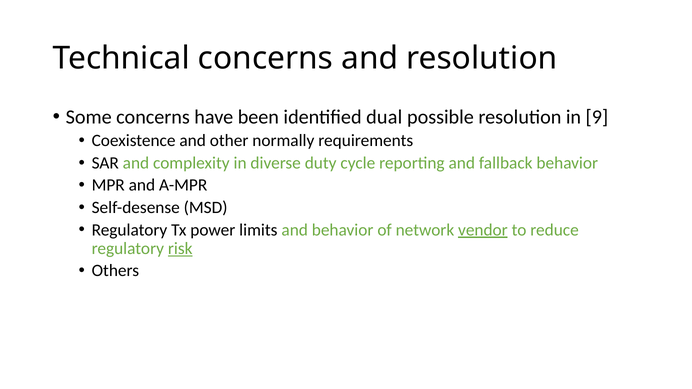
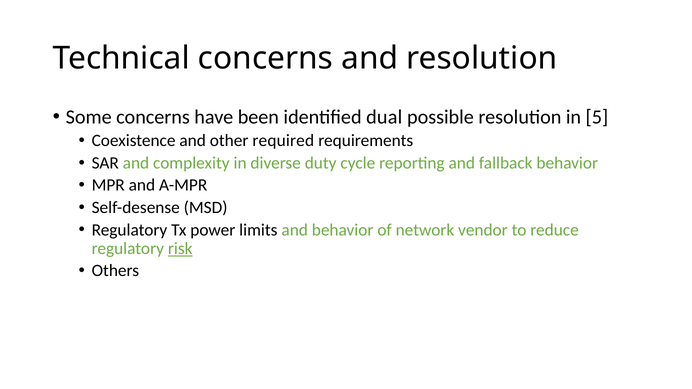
9: 9 -> 5 (597, 117)
normally: normally -> required (283, 141)
vendor underline: present -> none (483, 230)
